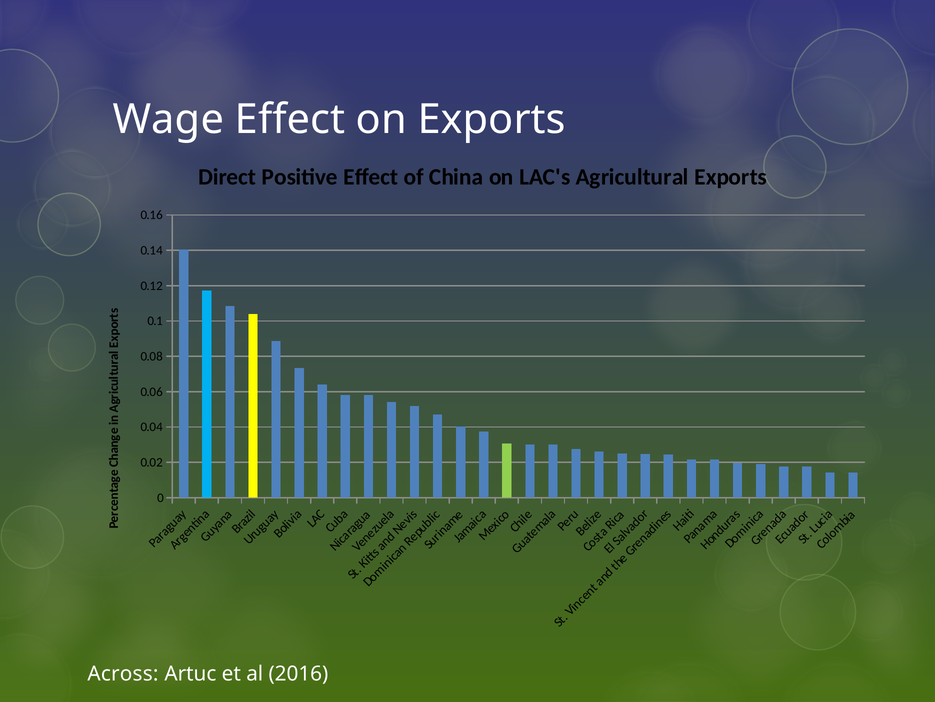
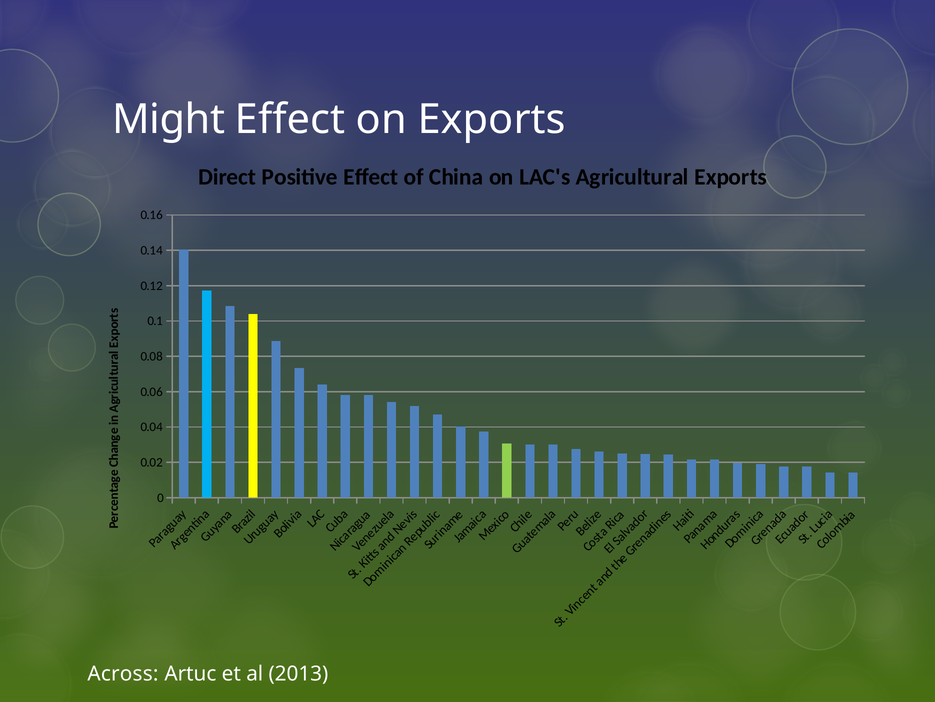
Wage: Wage -> Might (169, 119)
2016: 2016 -> 2013 (298, 673)
